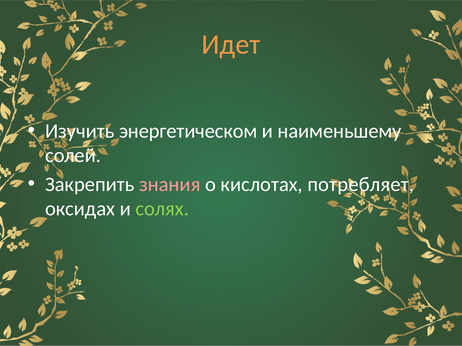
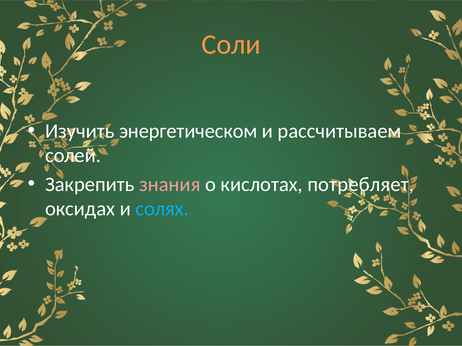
Идет: Идет -> Соли (231, 45)
наименьшему: наименьшему -> рассчитываем (340, 131)
солях colour: light green -> light blue (162, 209)
